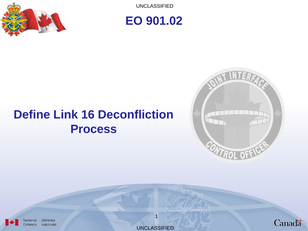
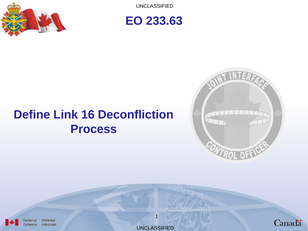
901.02: 901.02 -> 233.63 (164, 21)
